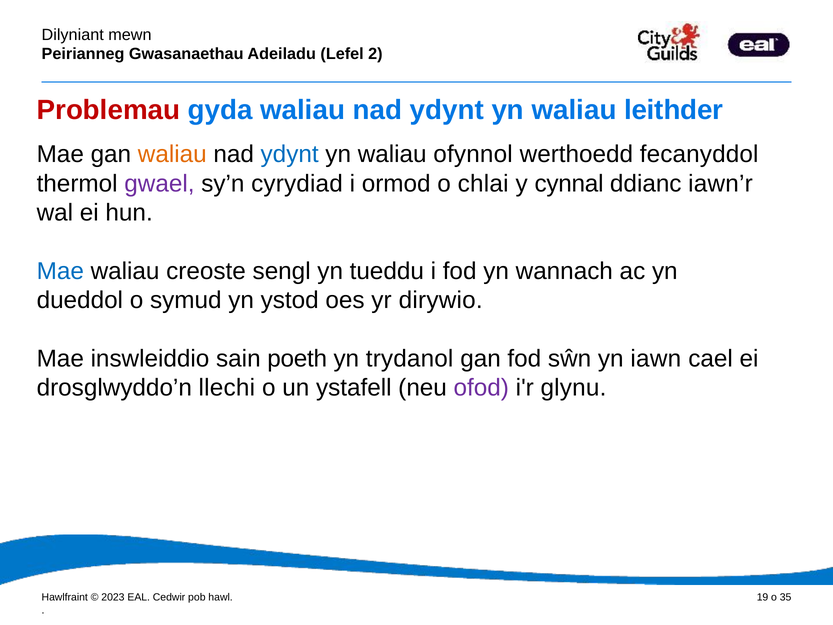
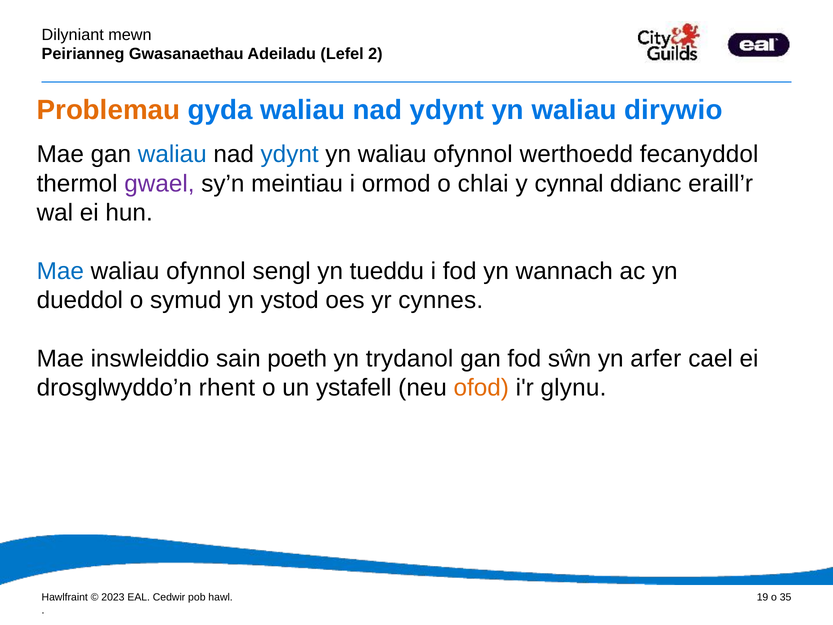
Problemau colour: red -> orange (108, 110)
leithder: leithder -> dirywio (673, 110)
waliau colour: orange -> blue (172, 154)
cyrydiad: cyrydiad -> meintiau (297, 183)
iawn’r: iawn’r -> eraill’r (721, 183)
creoste: creoste -> ofynnol (206, 271)
dirywio: dirywio -> cynnes (441, 300)
iawn: iawn -> arfer (656, 358)
llechi: llechi -> rhent (227, 388)
ofod colour: purple -> orange (481, 388)
